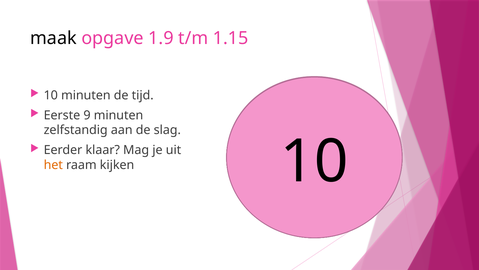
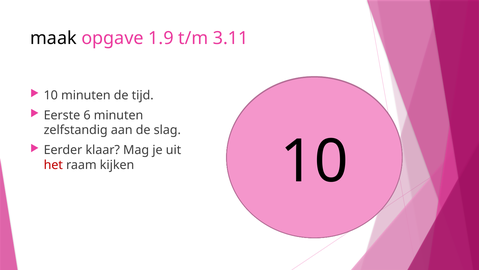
1.15: 1.15 -> 3.11 (231, 38)
9: 9 -> 6 (87, 115)
het colour: orange -> red (53, 165)
